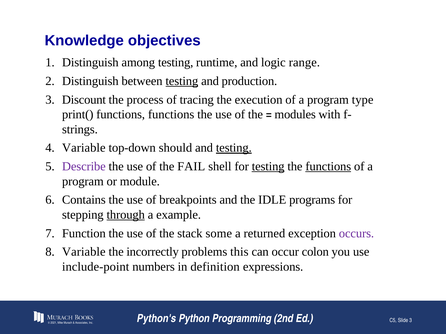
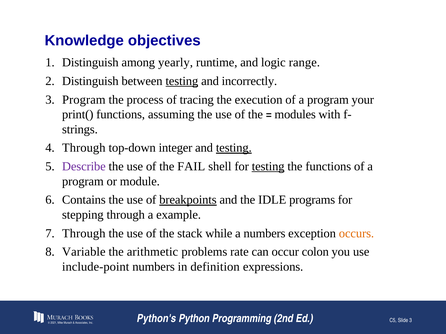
among testing: testing -> yearly (176, 63)
production: production -> incorrectly (249, 81)
3 Discount: Discount -> Program (84, 100)
type: type -> your (363, 100)
functions functions: functions -> assuming (171, 115)
Variable: Variable -> Through (84, 148)
should: should -> integer (176, 148)
functions underline: present -> none (328, 167)
breakpoints underline: none -> present (188, 200)
through underline: present -> none (126, 215)
Function: Function -> Through (84, 234)
some: some -> while (219, 234)
a returned: returned -> numbers (265, 234)
occurs colour: purple -> orange (356, 234)
incorrectly: incorrectly -> arithmetic (153, 252)
this: this -> rate (239, 252)
